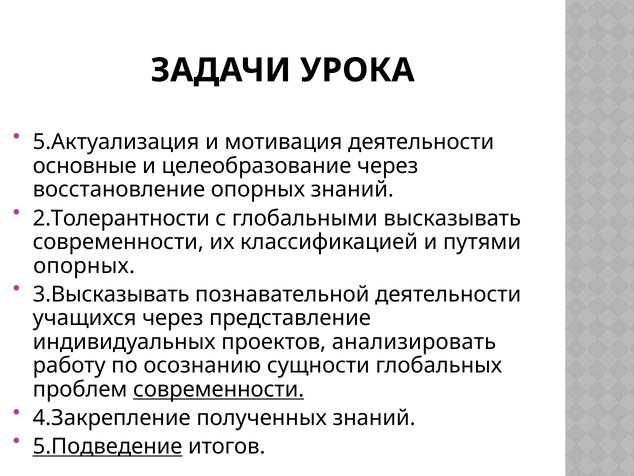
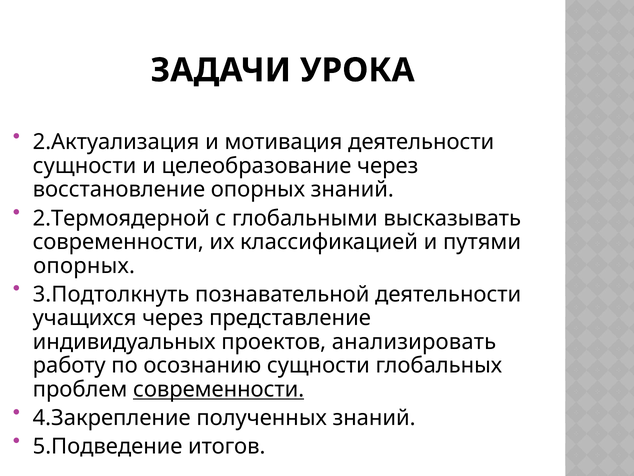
5.Актуализация: 5.Актуализация -> 2.Актуализация (116, 142)
основные: основные -> сущности (85, 166)
2.Толерантности: 2.Толерантности -> 2.Термоядерной (121, 218)
3.Высказывать: 3.Высказывать -> 3.Подтолкнуть (111, 294)
5.Подведение underline: present -> none (108, 446)
